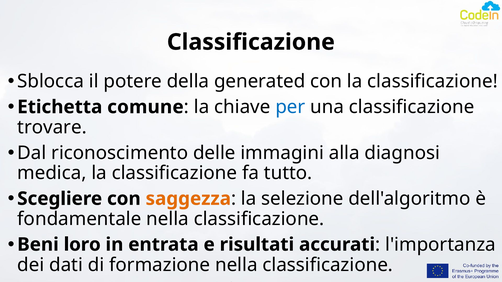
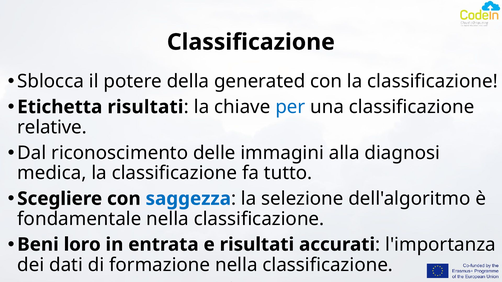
Etichetta comune: comune -> risultati (145, 107)
trovare: trovare -> relative (52, 127)
saggezza colour: orange -> blue (188, 199)
